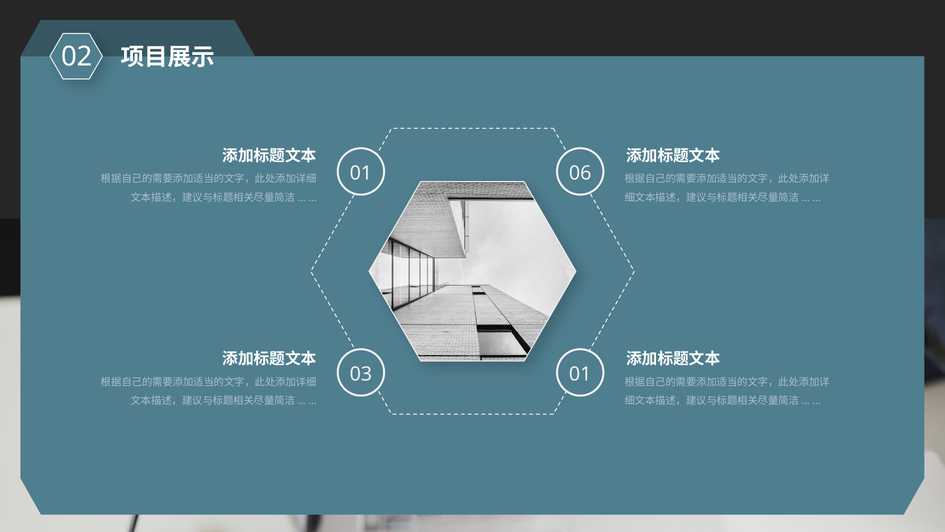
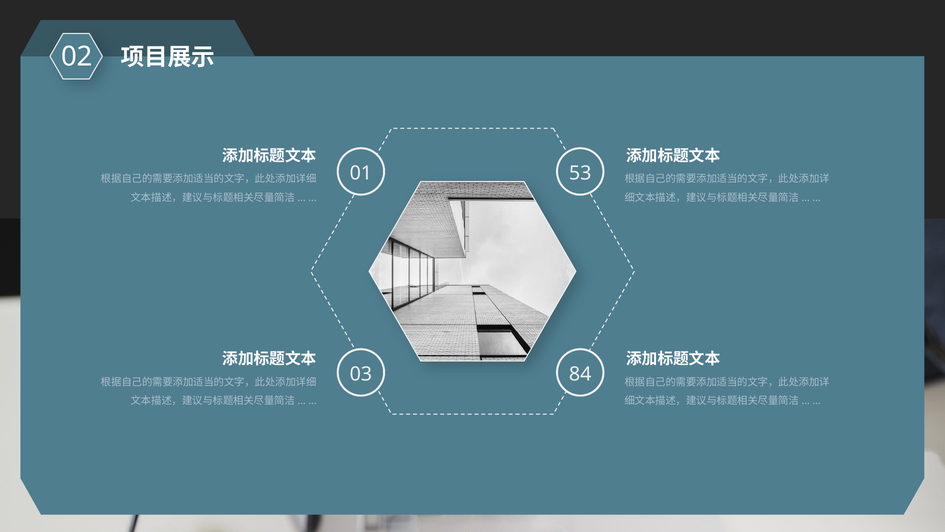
06: 06 -> 53 (580, 173)
03 01: 01 -> 84 (580, 374)
